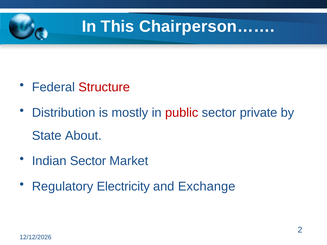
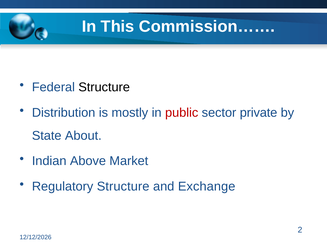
Chairperson……: Chairperson…… -> Commission…… (207, 26)
Structure colour: red -> black (104, 87)
Indian Sector: Sector -> Above (88, 161)
Regulatory Electricity: Electricity -> Structure (123, 187)
